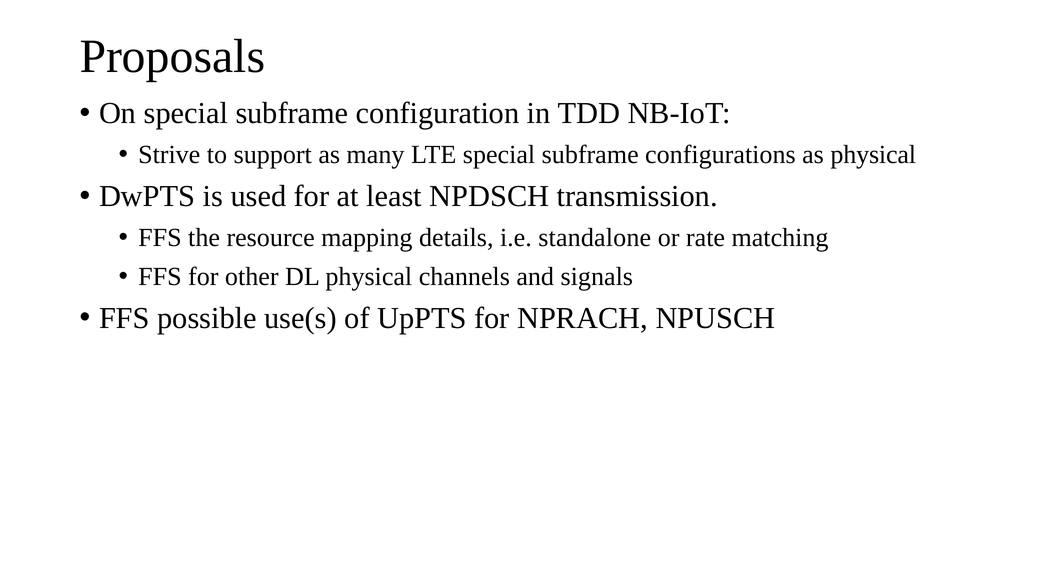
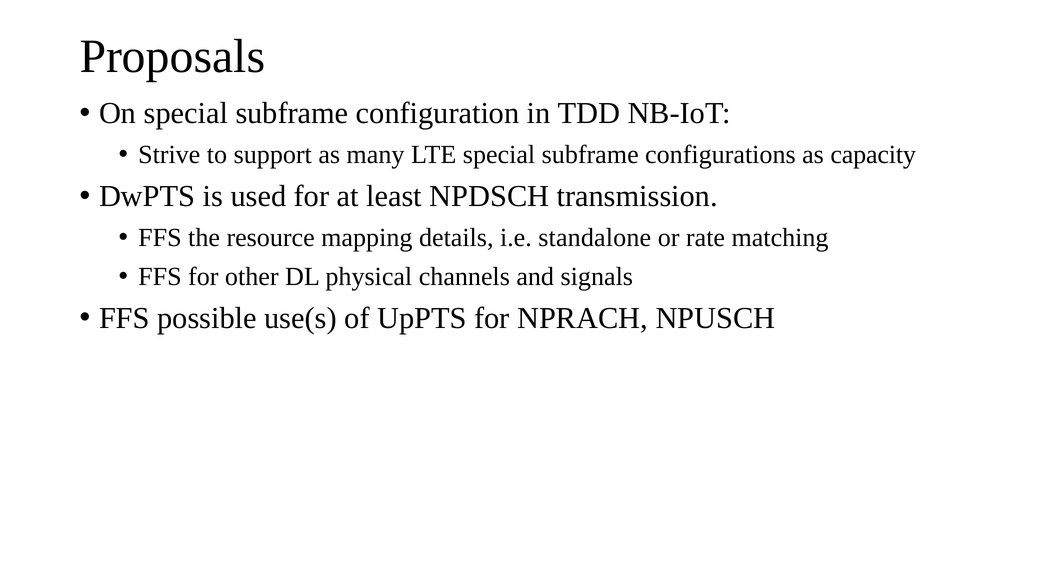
as physical: physical -> capacity (873, 155)
